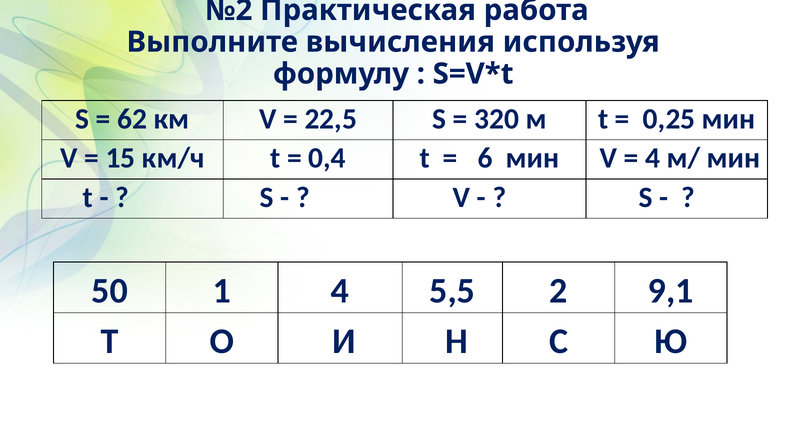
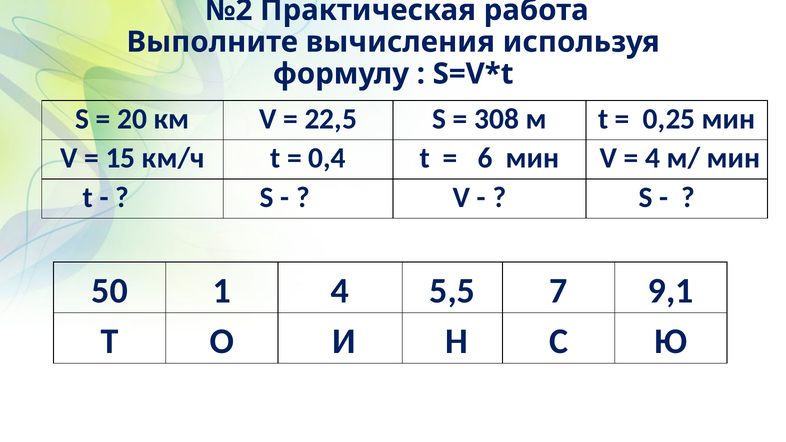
62: 62 -> 20 (132, 119)
320: 320 -> 308 (497, 119)
2: 2 -> 7 (559, 291)
